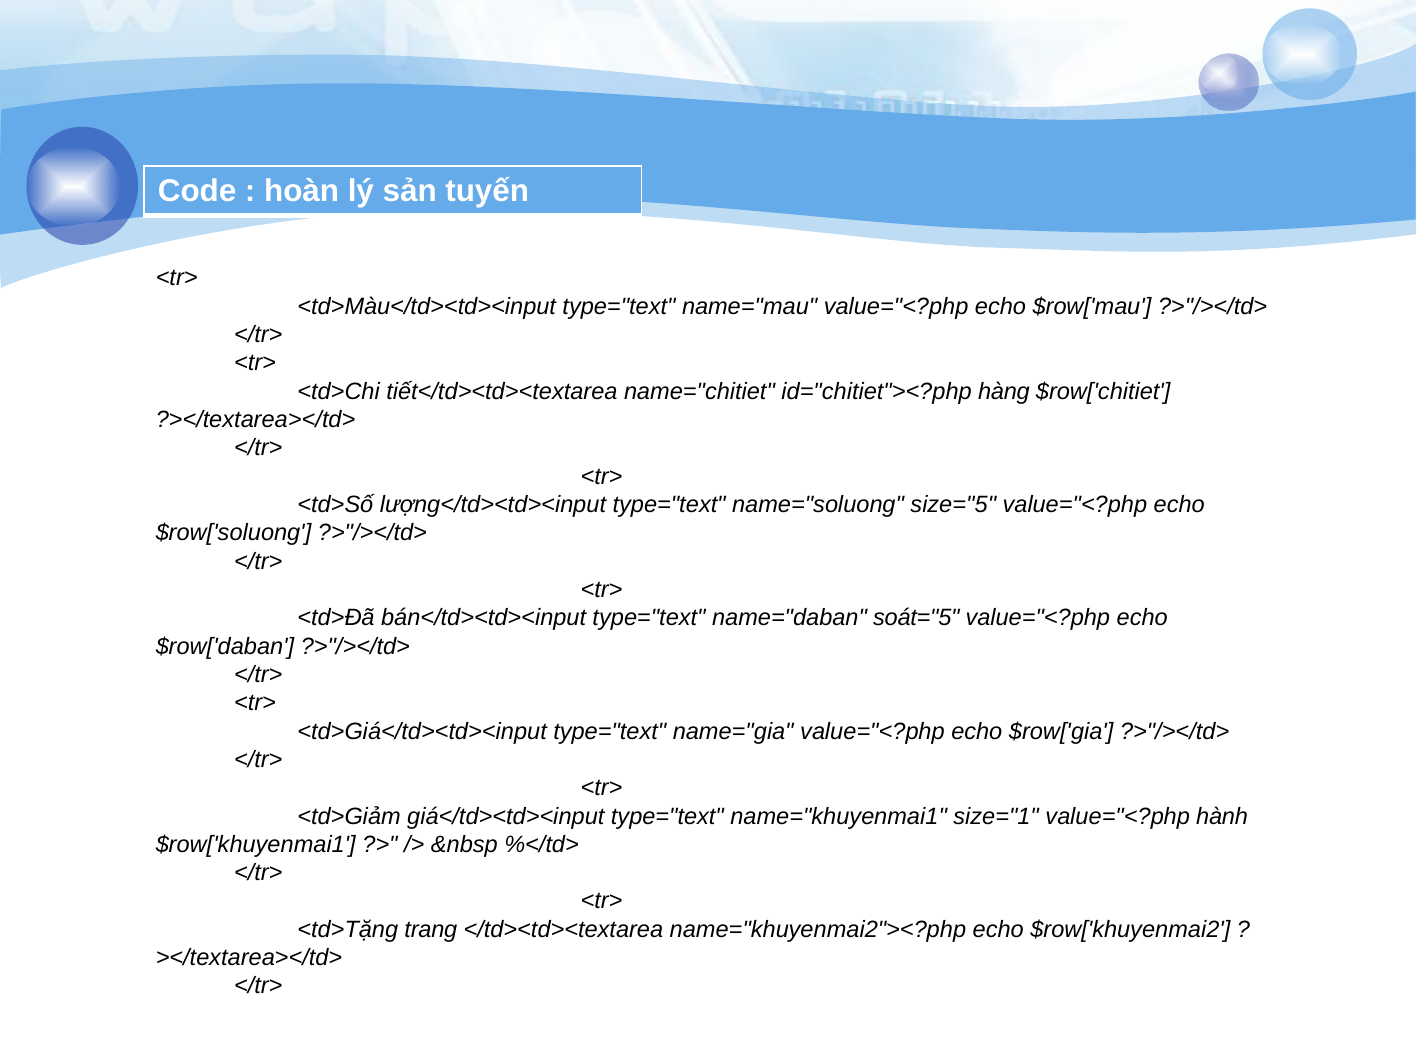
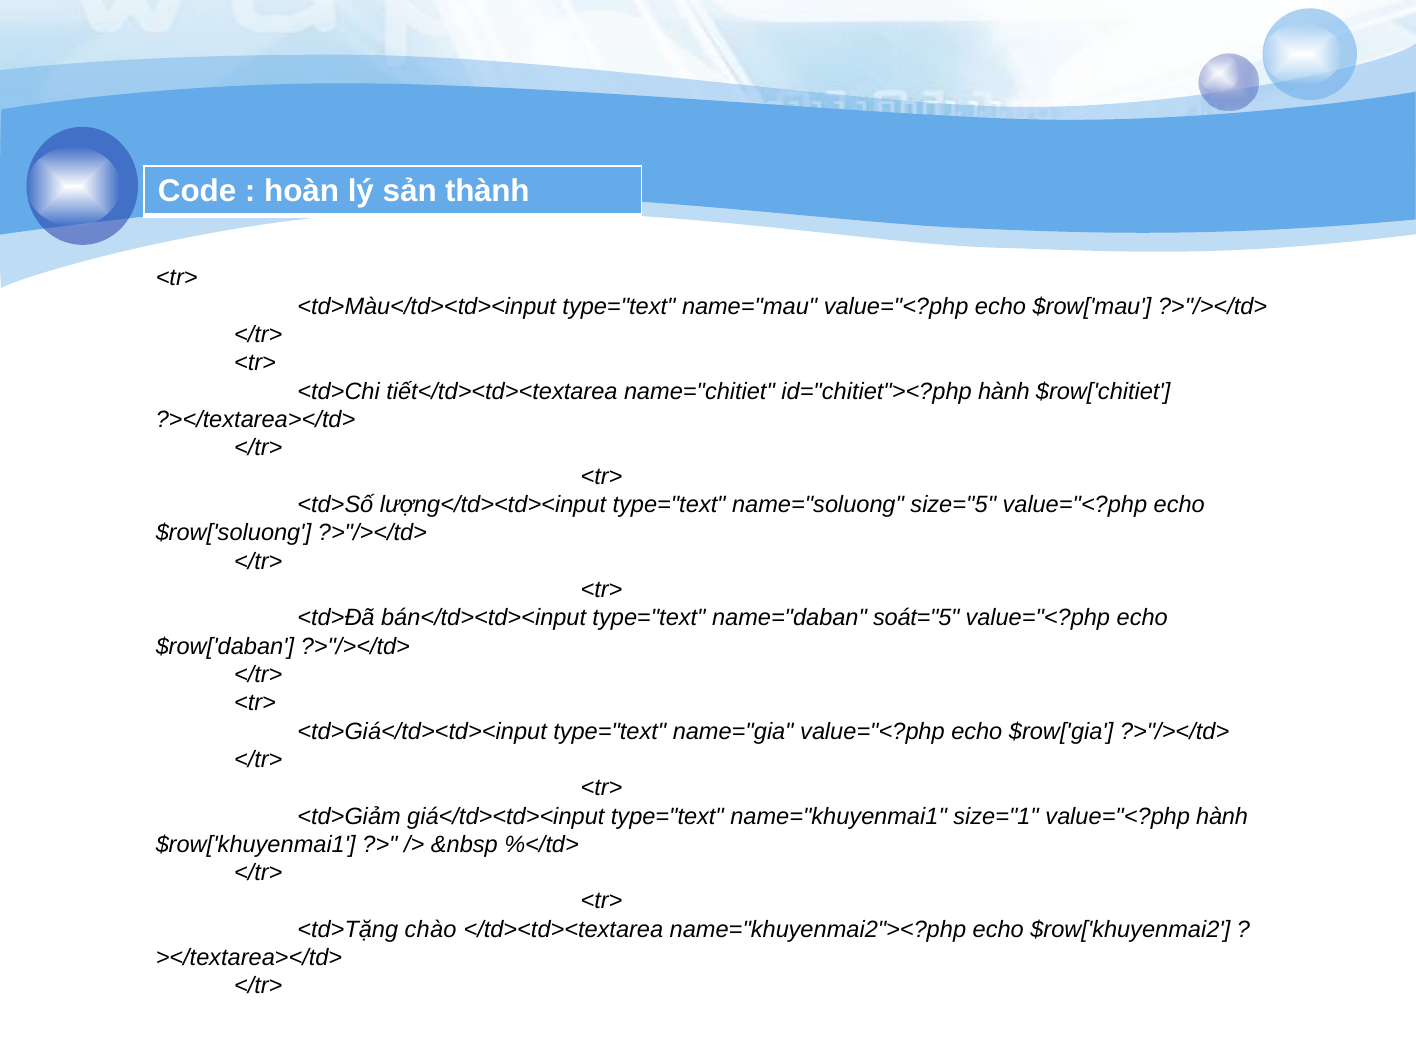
tuyến: tuyến -> thành (487, 191)
id="chitiet"><?php hàng: hàng -> hành (1004, 391)
trang: trang -> chào (431, 930)
